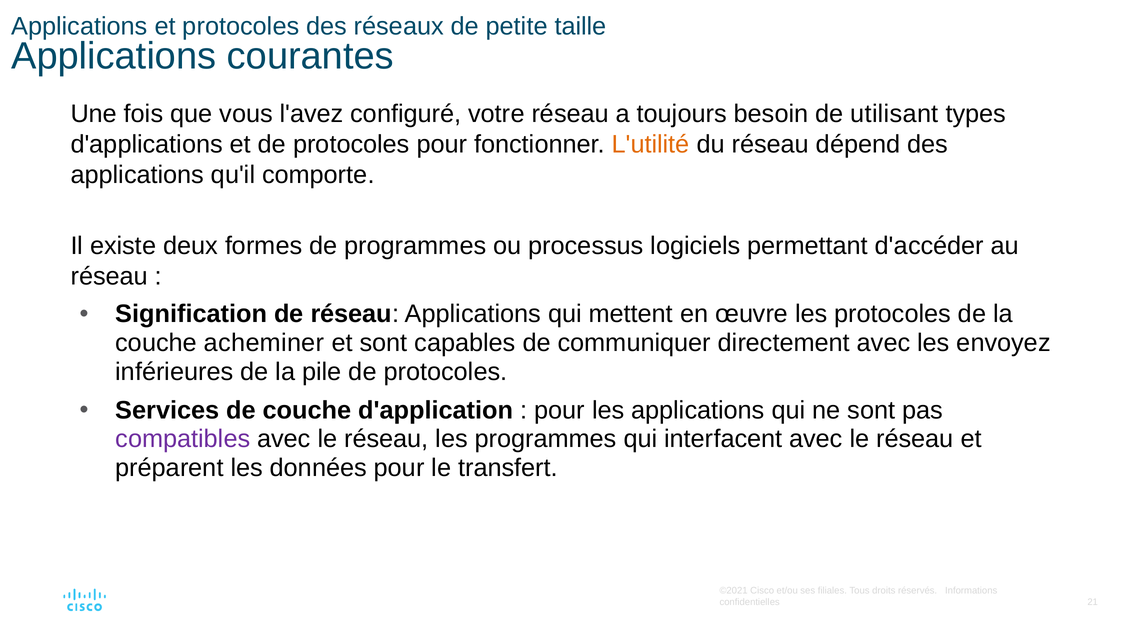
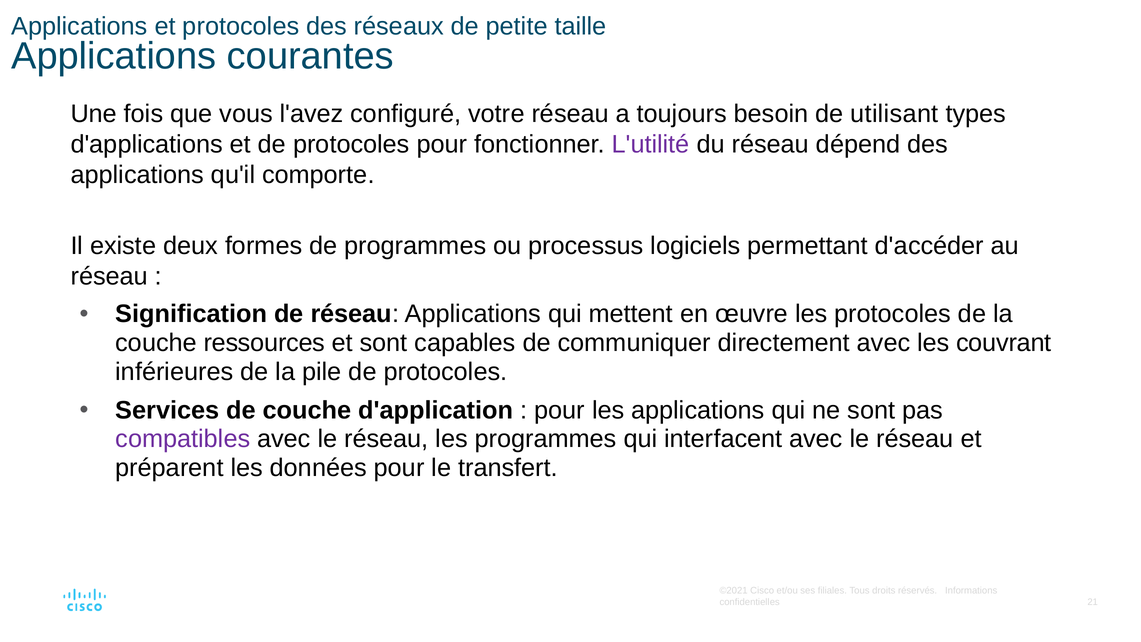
L'utilité colour: orange -> purple (651, 144)
acheminer: acheminer -> ressources (264, 343)
envoyez: envoyez -> couvrant (1004, 343)
